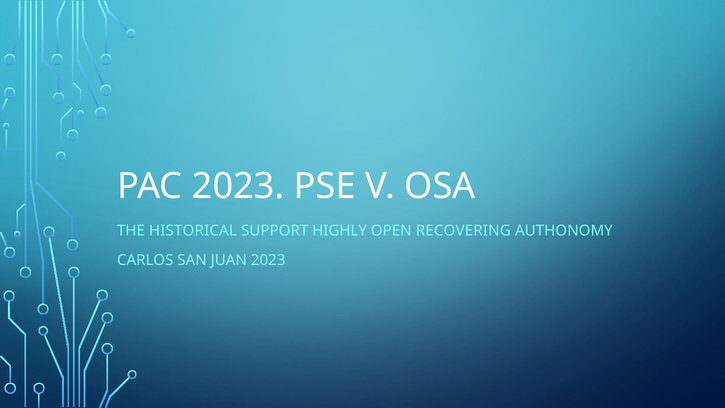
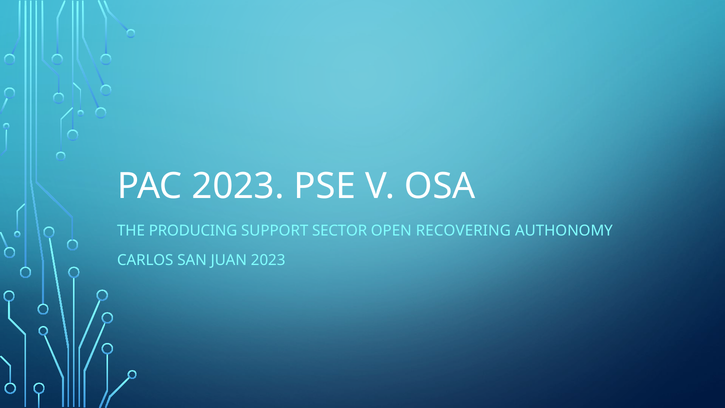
HISTORICAL: HISTORICAL -> PRODUCING (193, 231)
HIGHLY: HIGHLY -> SECTOR (340, 231)
